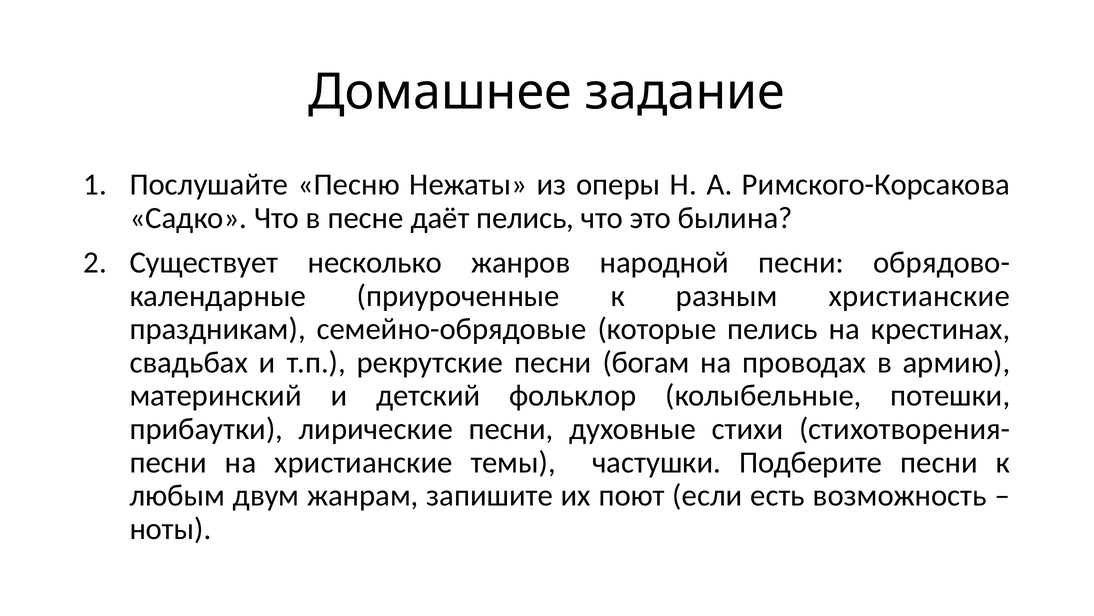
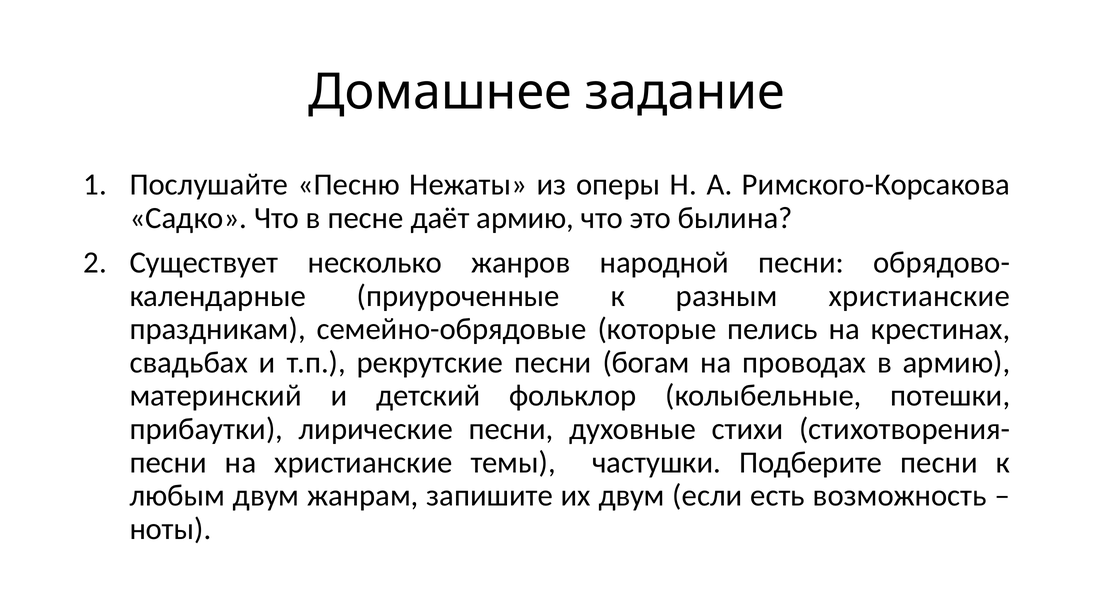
даёт пелись: пелись -> армию (525, 218)
их поют: поют -> двум (632, 495)
